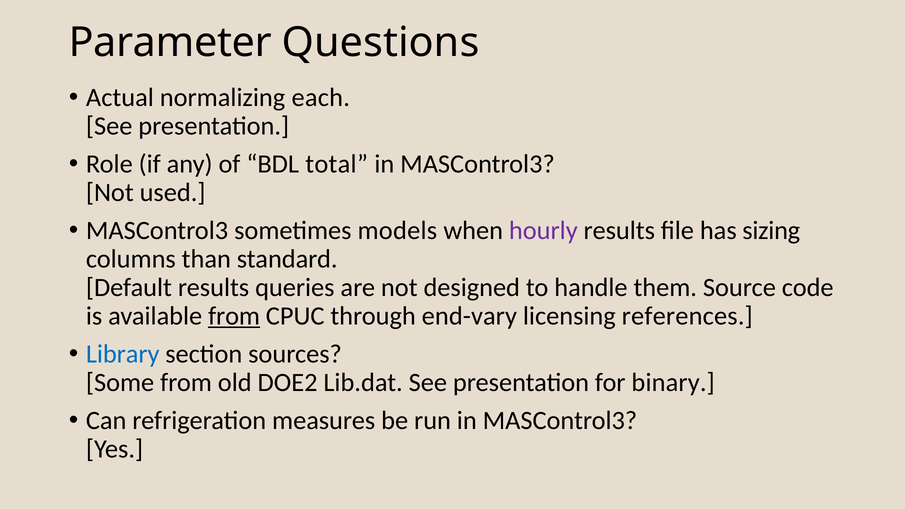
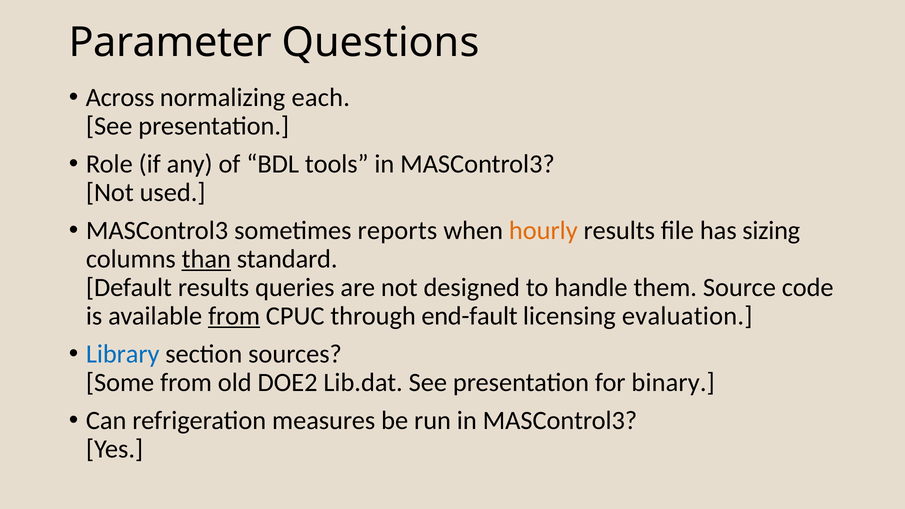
Actual: Actual -> Across (120, 98)
total: total -> tools (337, 164)
models: models -> reports (397, 231)
hourly colour: purple -> orange (543, 231)
than underline: none -> present (206, 259)
end-vary: end-vary -> end-fault (470, 316)
references: references -> evaluation (687, 316)
